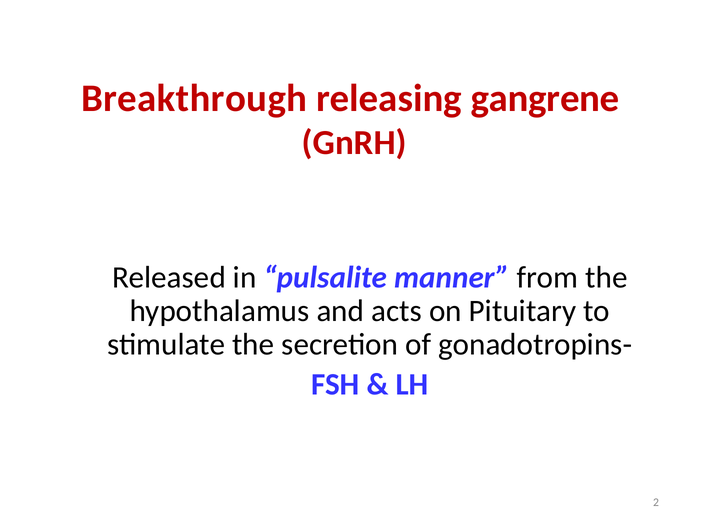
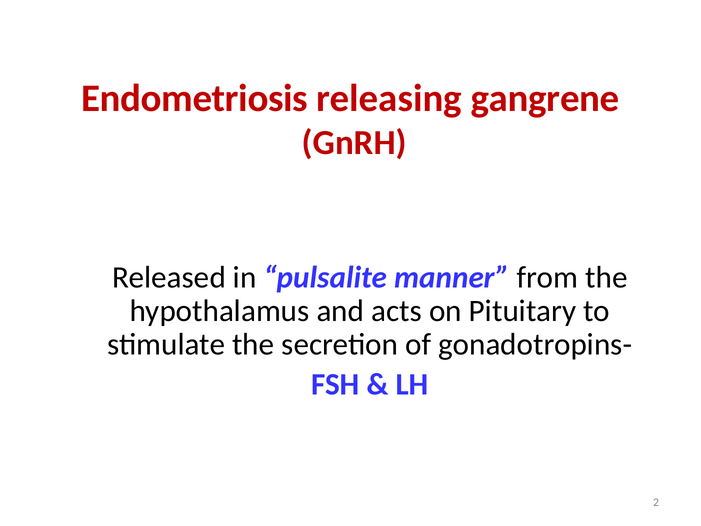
Breakthrough: Breakthrough -> Endometriosis (195, 99)
